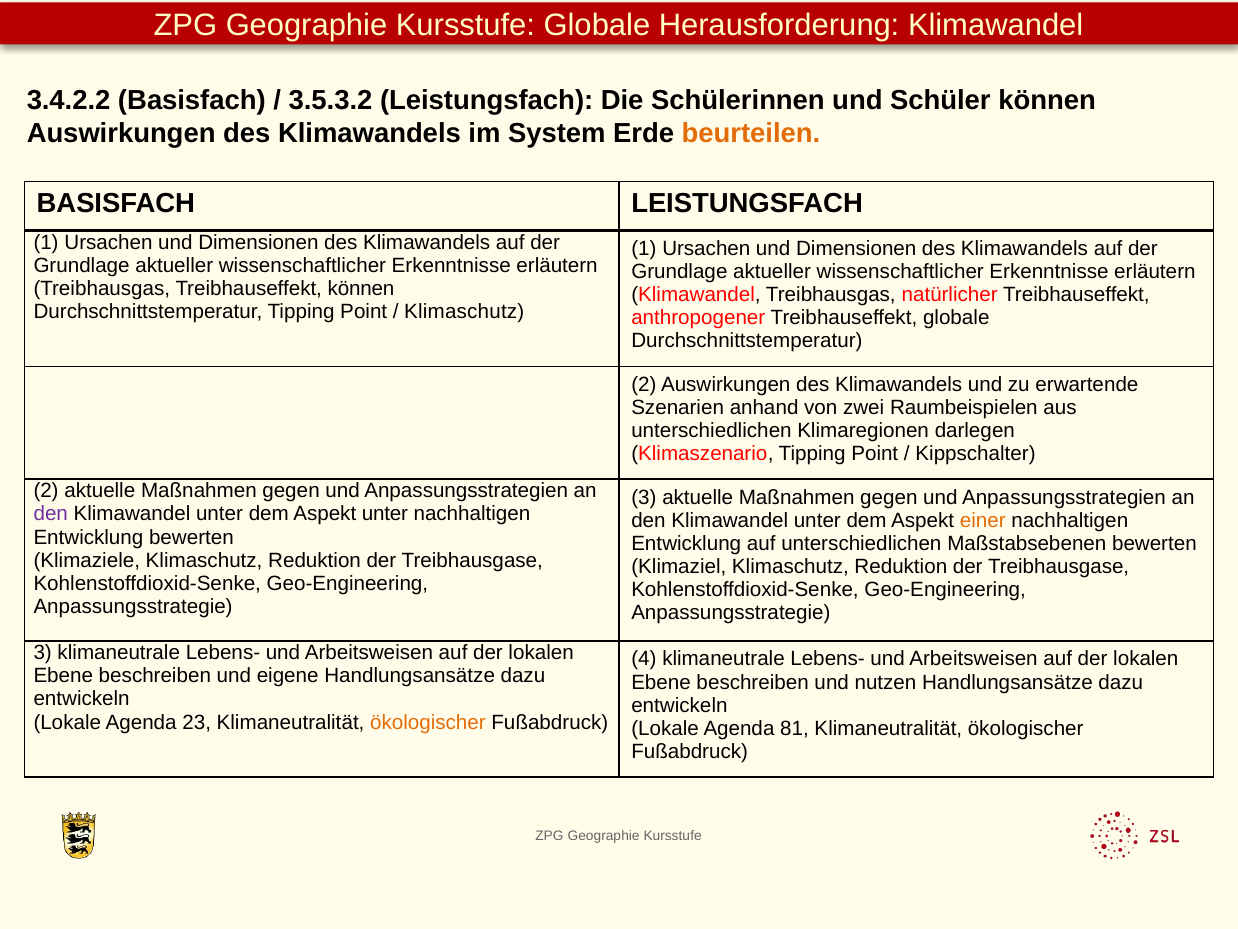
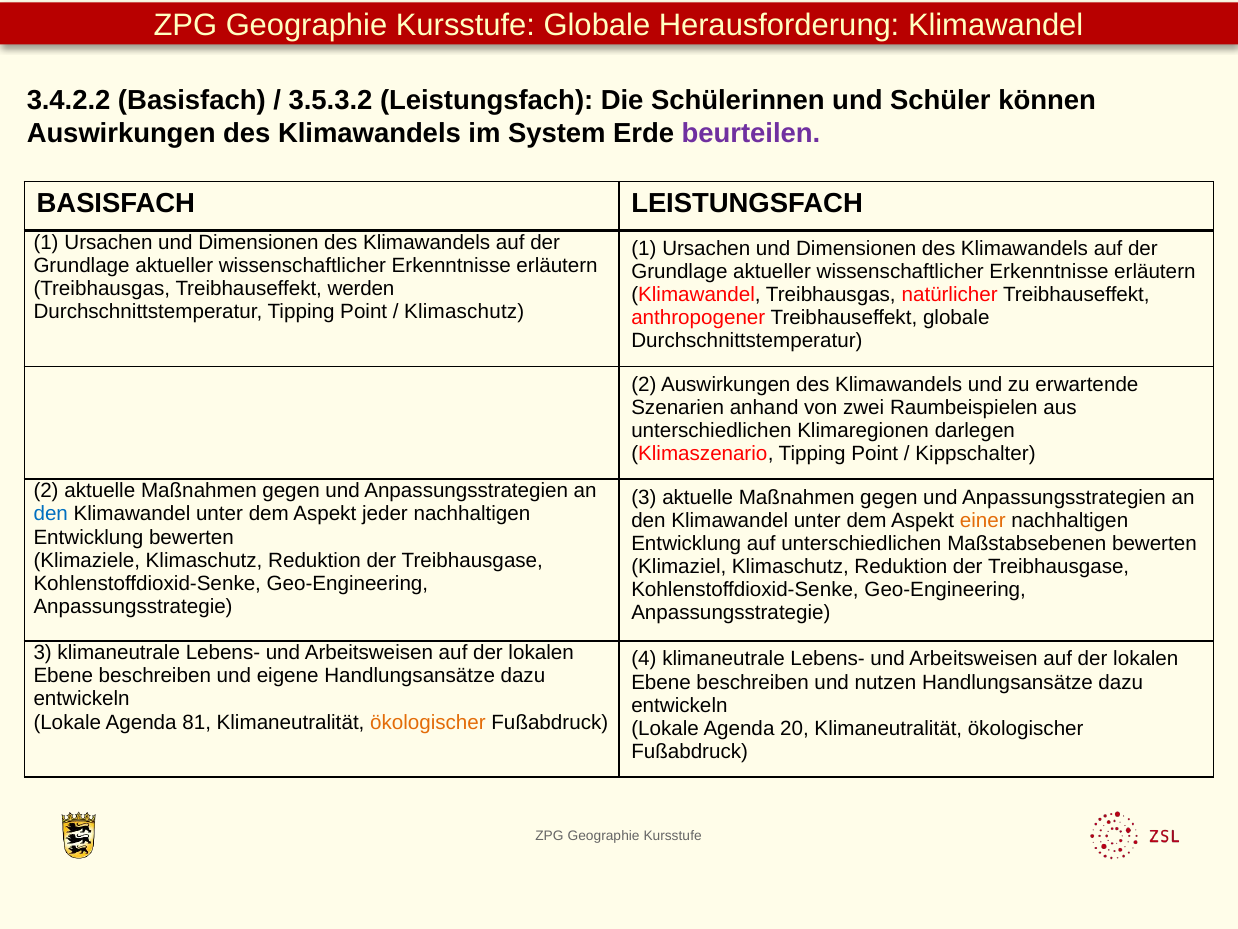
beurteilen colour: orange -> purple (751, 133)
können: können -> werden (361, 288)
den colour: purple -> blue (51, 514)
Aspekt unter: unter -> jeder (385, 514)
23: 23 -> 81 (197, 722)
81: 81 -> 20 (794, 728)
